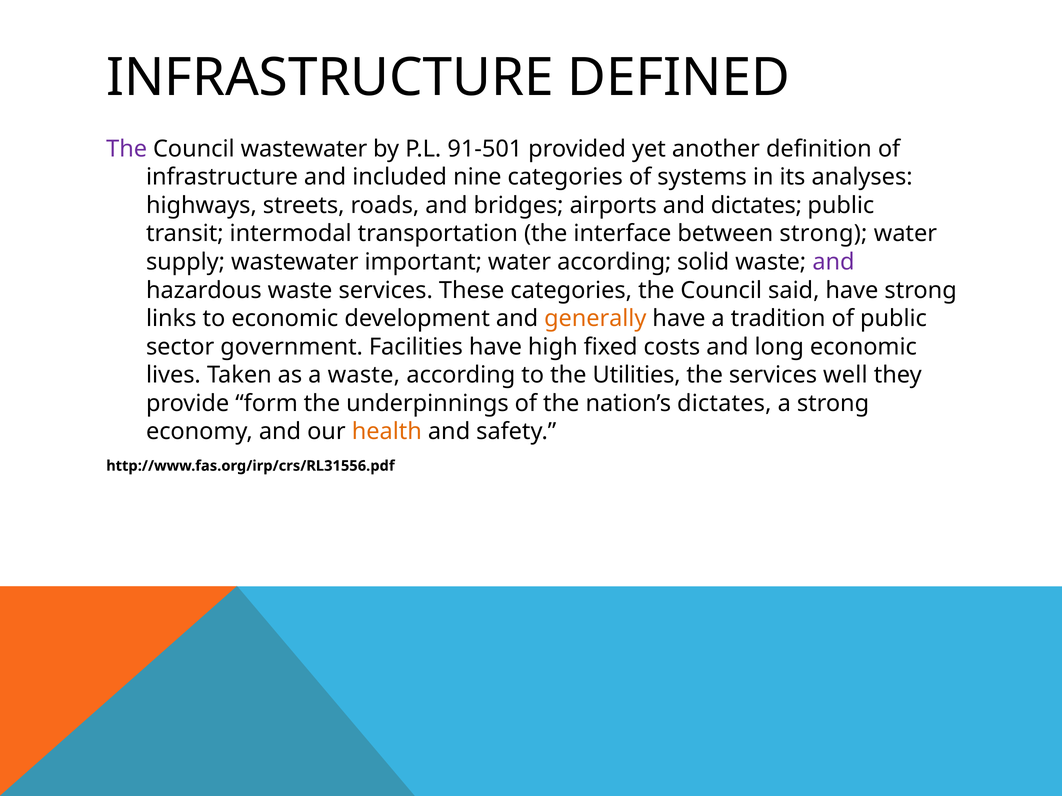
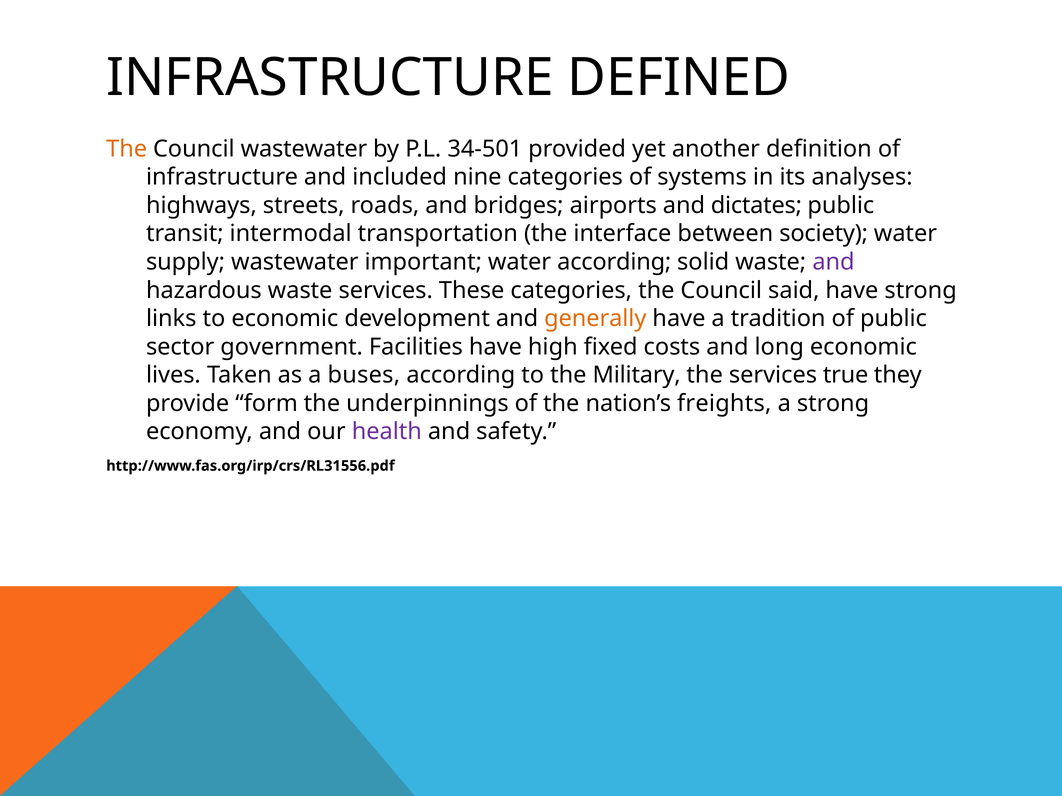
The colour: purple -> orange (127, 149)
91-501: 91-501 -> 34-501 (485, 149)
between strong: strong -> society (824, 234)
a waste: waste -> buses (364, 375)
Utilities: Utilities -> Military (637, 375)
well: well -> true (846, 375)
dictates: dictates -> freights (724, 404)
health colour: orange -> purple (387, 432)
